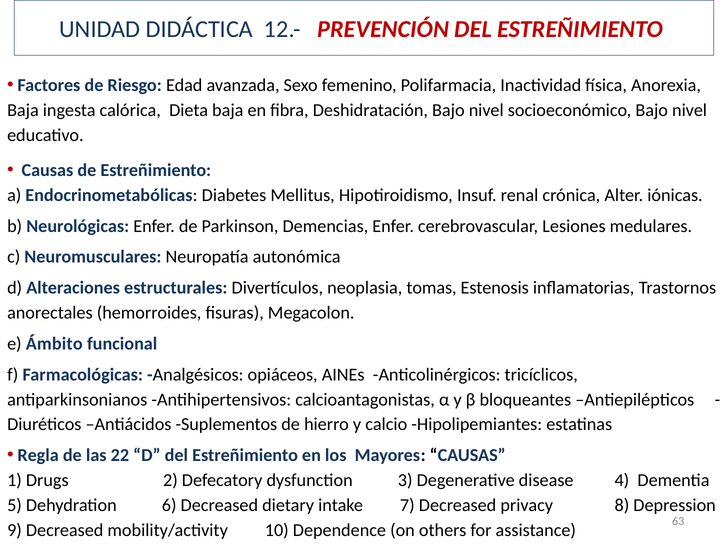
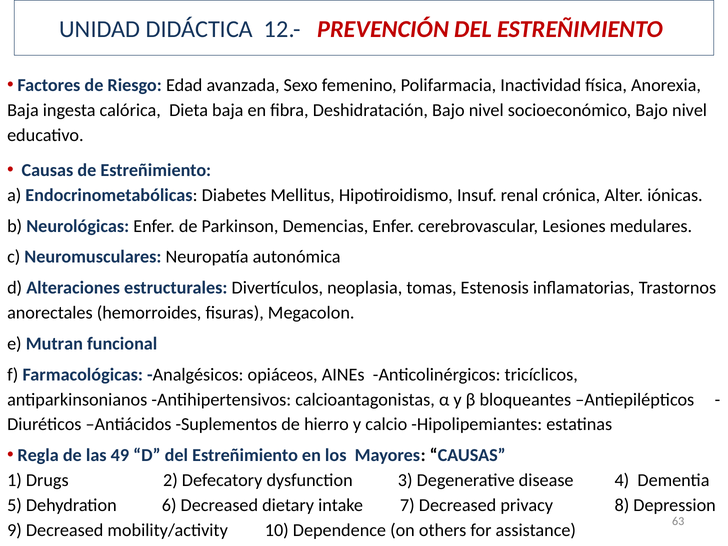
Ámbito: Ámbito -> Mutran (54, 344)
22: 22 -> 49 (120, 455)
